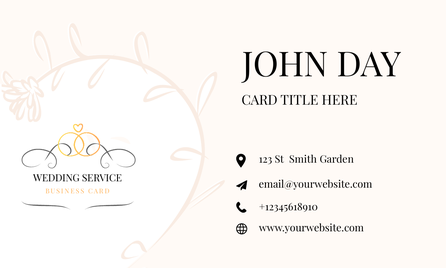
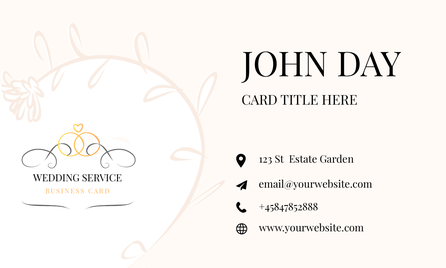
Smith: Smith -> Estate (303, 159)
+12345618910: +12345618910 -> +45847852888 (289, 207)
